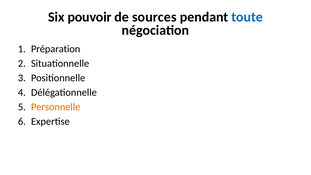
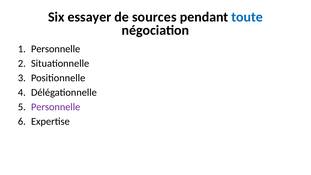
pouvoir: pouvoir -> essayer (89, 17)
Préparation: Préparation -> Personnelle (56, 49)
Personnelle colour: orange -> purple (56, 107)
